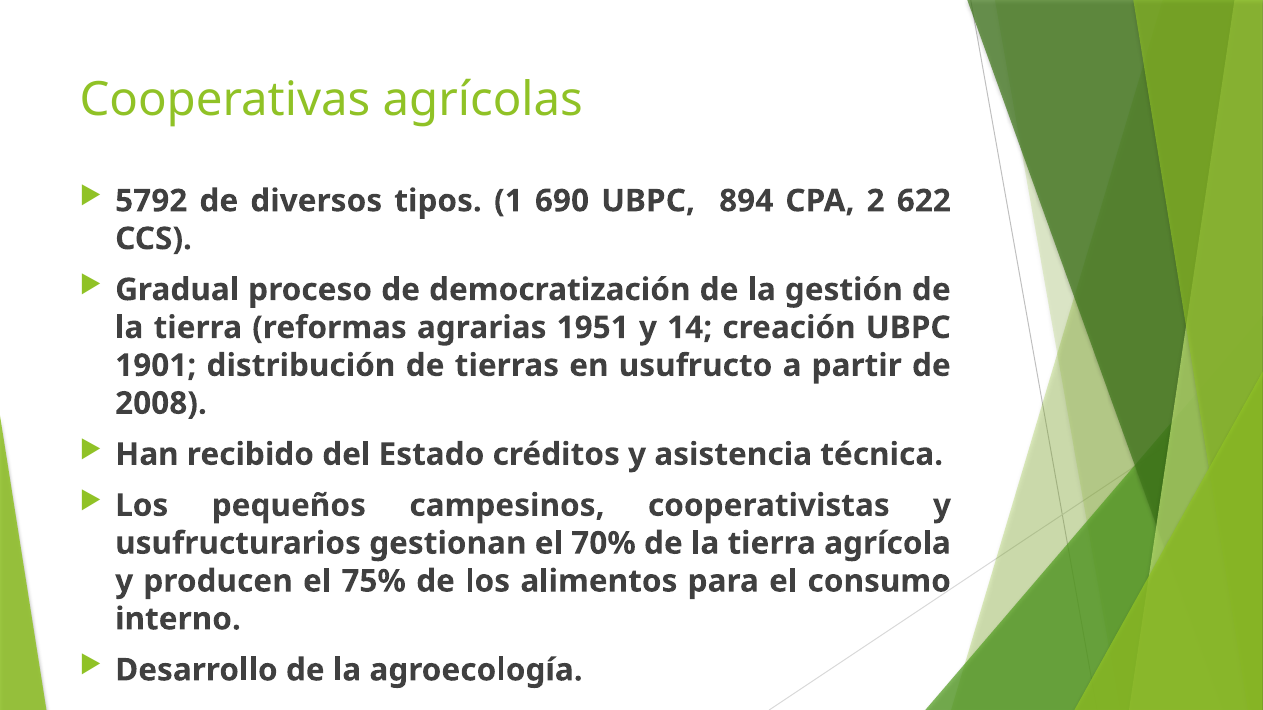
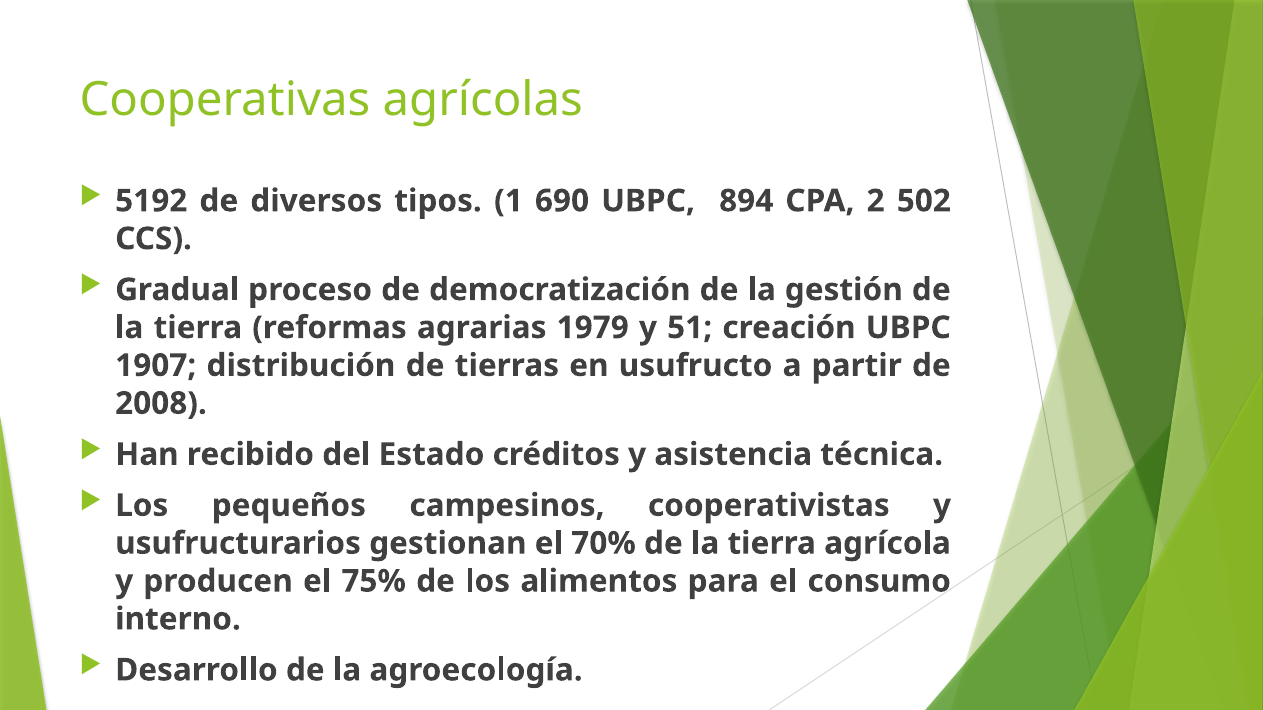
5792: 5792 -> 5192 (151, 201)
622: 622 -> 502 (924, 201)
1951: 1951 -> 1979 (593, 328)
14: 14 -> 51 (690, 328)
1901: 1901 -> 1907 (156, 366)
